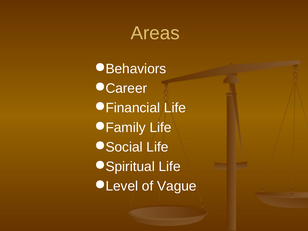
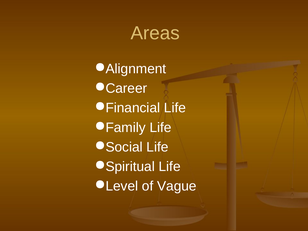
Behaviors: Behaviors -> Alignment (136, 69)
